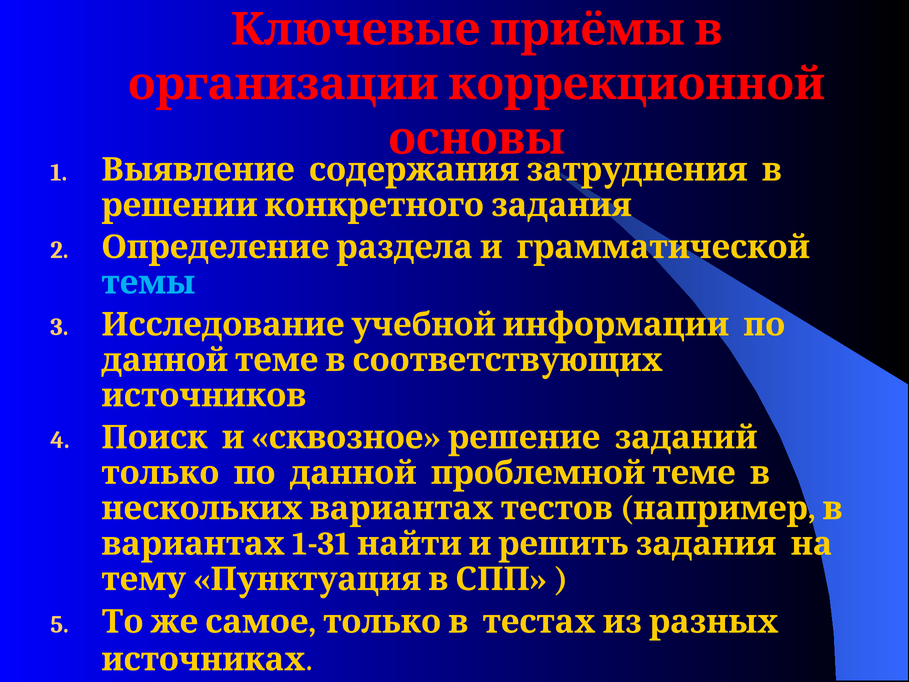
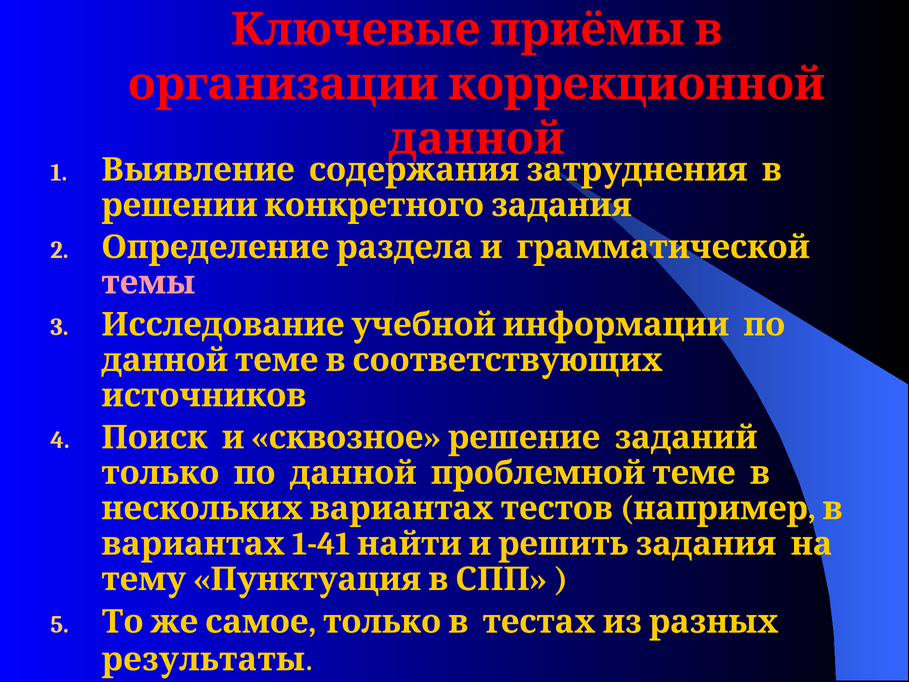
основы: основы -> данной (477, 139)
темы colour: light blue -> pink (148, 283)
1-31: 1-31 -> 1-41 (321, 544)
источниках: источниках -> результаты (203, 659)
